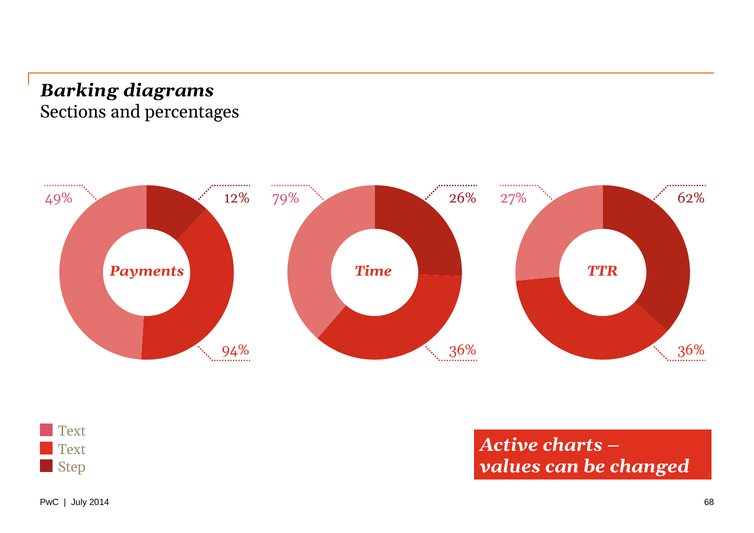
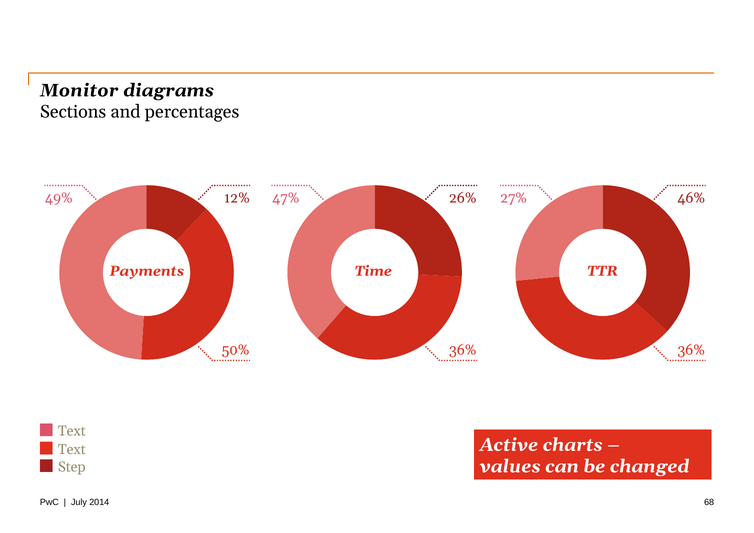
Barking: Barking -> Monitor (79, 90)
79%: 79% -> 47% (286, 198)
62%: 62% -> 46% (691, 198)
94%: 94% -> 50% (236, 350)
